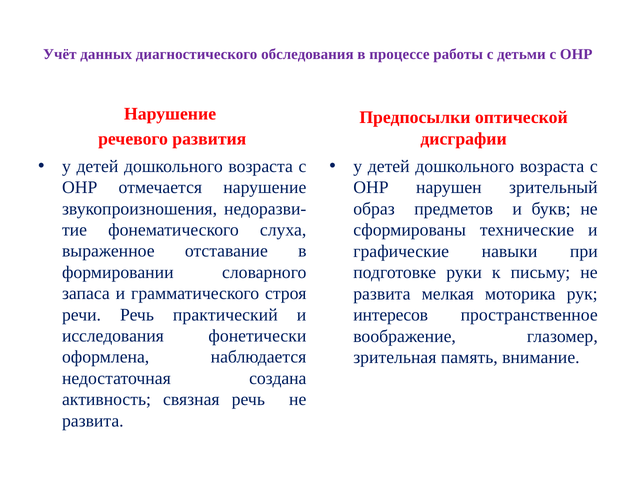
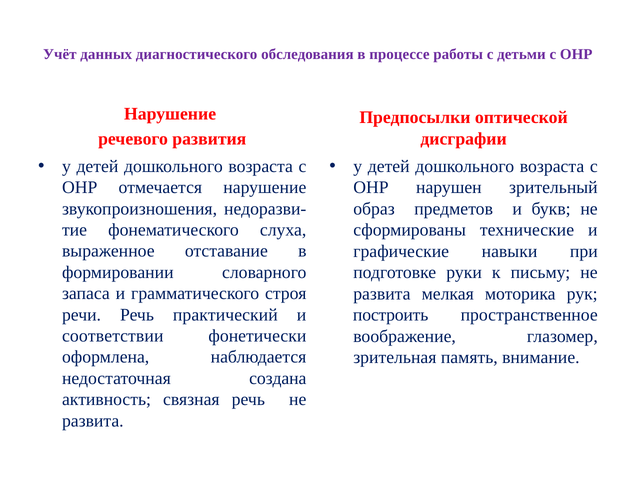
интересов: интересов -> построить (391, 315)
исследования: исследования -> соответствии (113, 336)
